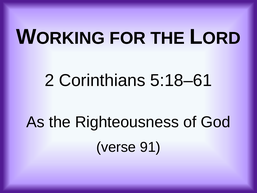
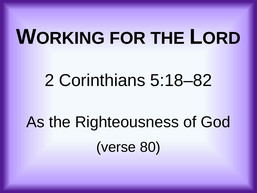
5:18–61: 5:18–61 -> 5:18–82 (181, 80)
91: 91 -> 80 (150, 147)
